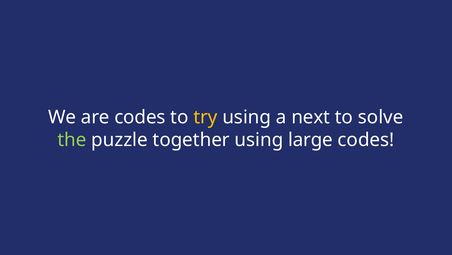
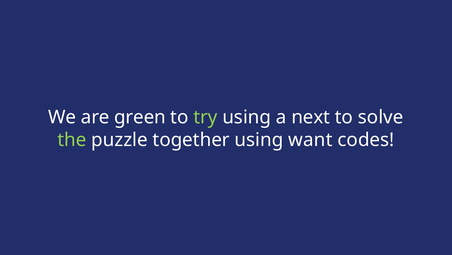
are codes: codes -> green (140, 117)
try colour: yellow -> light green (205, 117)
large: large -> want (310, 139)
